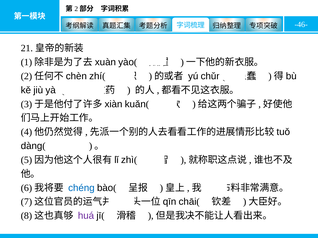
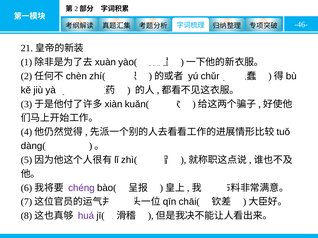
chéng colour: blue -> purple (81, 188)
